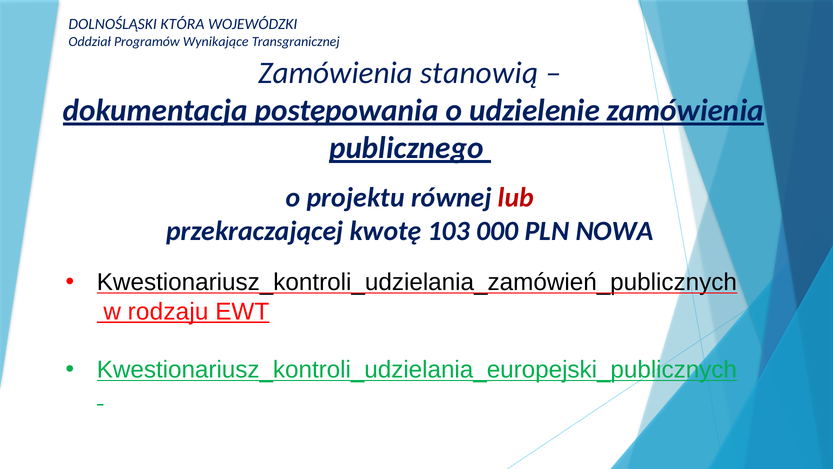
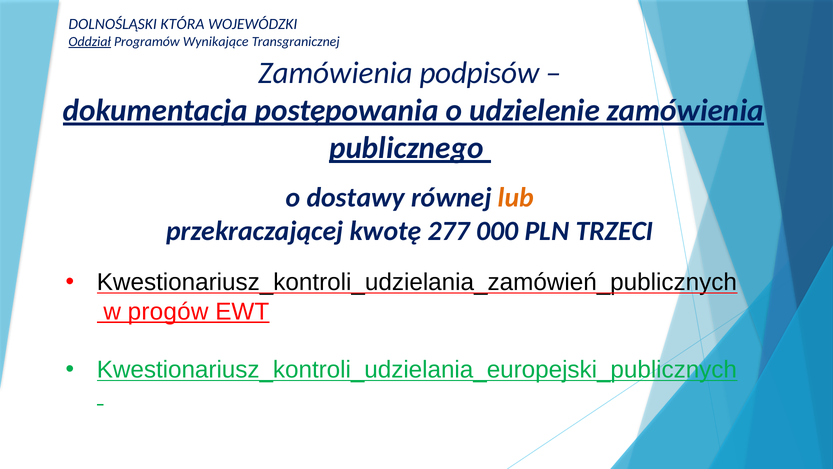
Oddział underline: none -> present (90, 41)
stanowią: stanowią -> podpisów (480, 73)
projektu: projektu -> dostawy (356, 197)
lub colour: red -> orange (516, 197)
103: 103 -> 277 (449, 231)
NOWA: NOWA -> TRZECI (614, 231)
rodzaju: rodzaju -> progów (168, 311)
